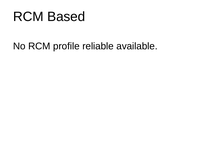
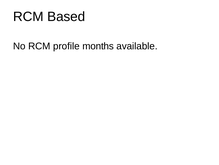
reliable: reliable -> months (98, 46)
